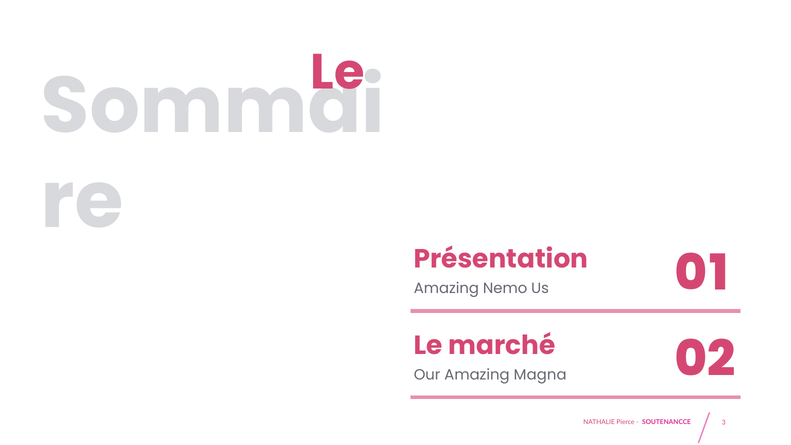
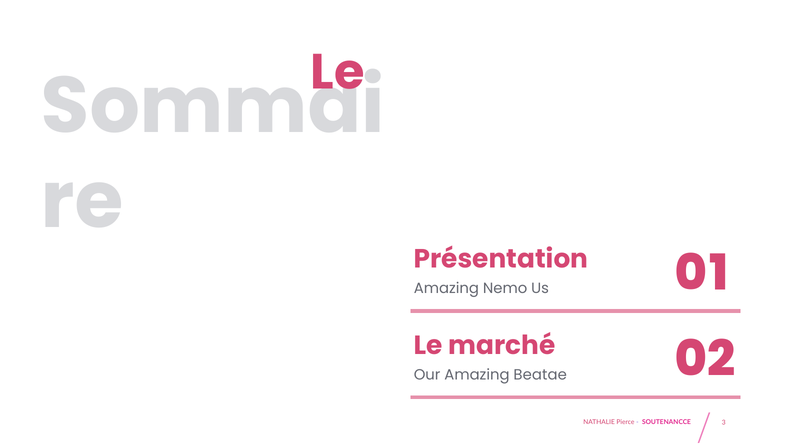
Magna: Magna -> Beatae (540, 375)
